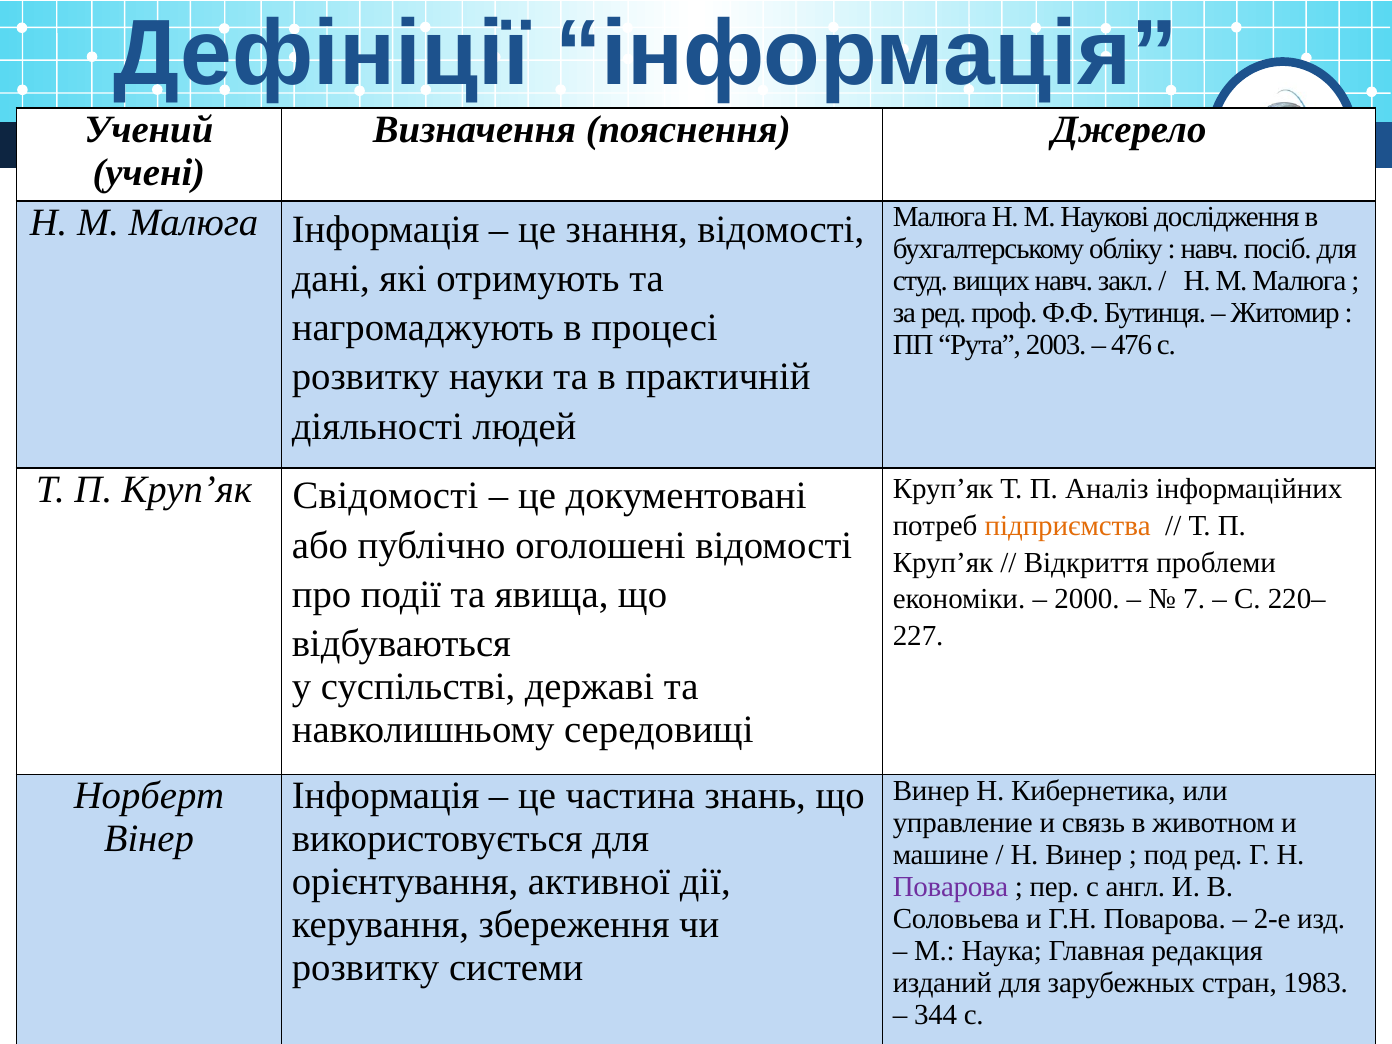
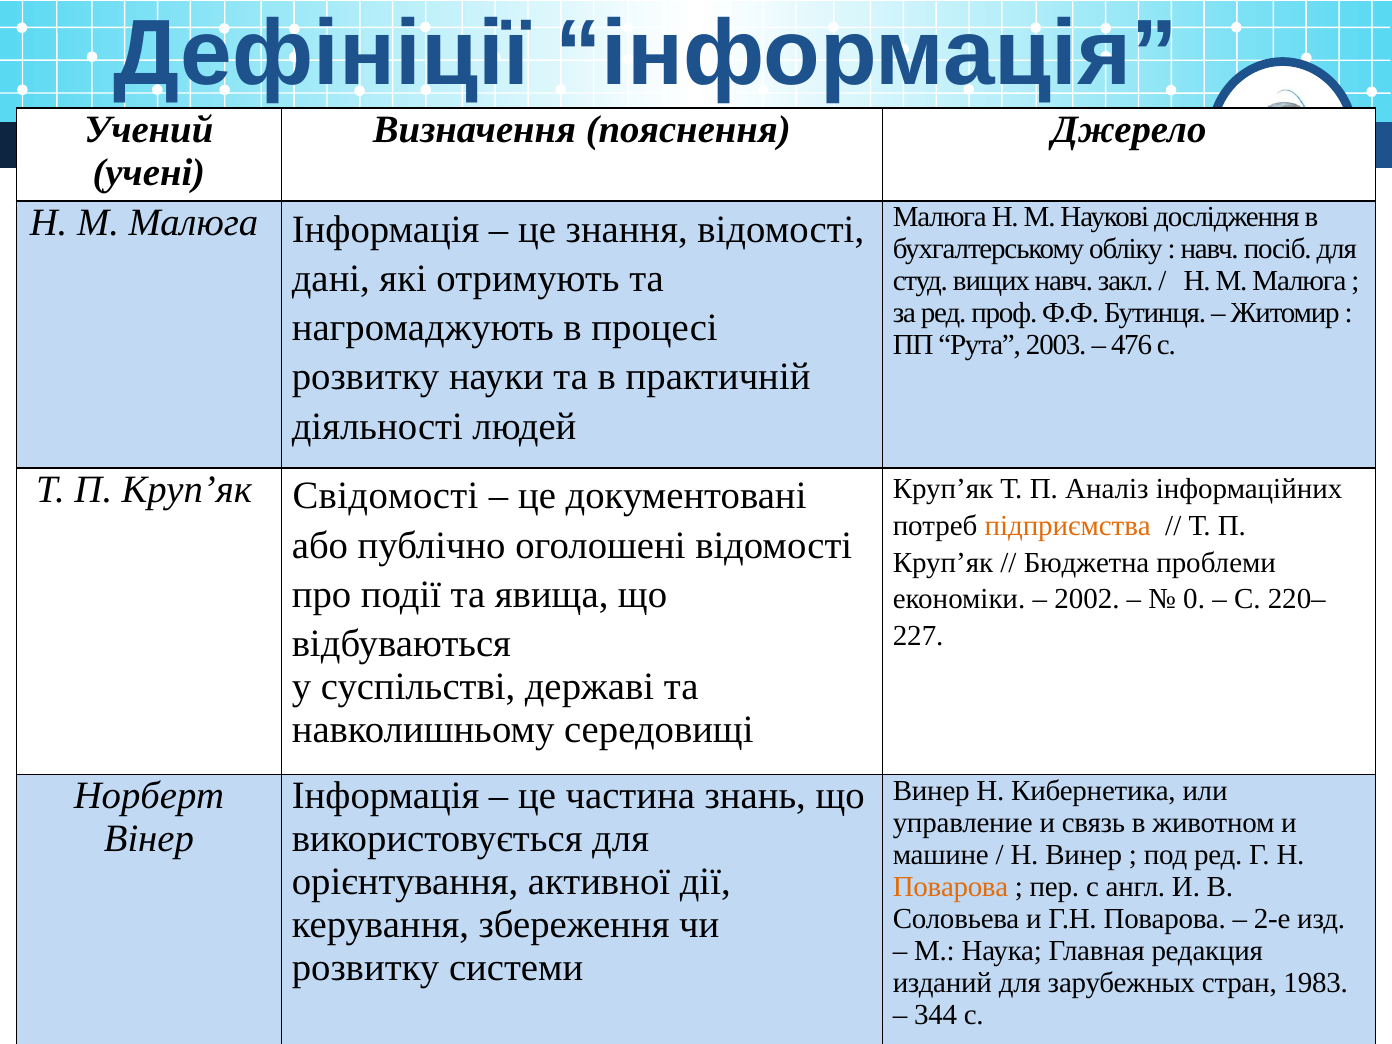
Відкриття: Відкриття -> Бюджетна (1087, 562)
2000: 2000 -> 2002 (1087, 599)
7: 7 -> 0 (1194, 599)
Поварова colour: purple -> orange (950, 887)
